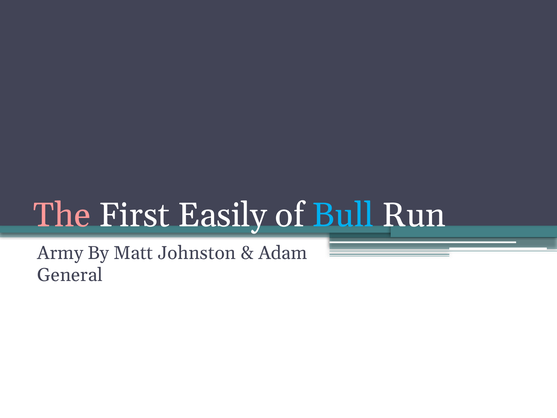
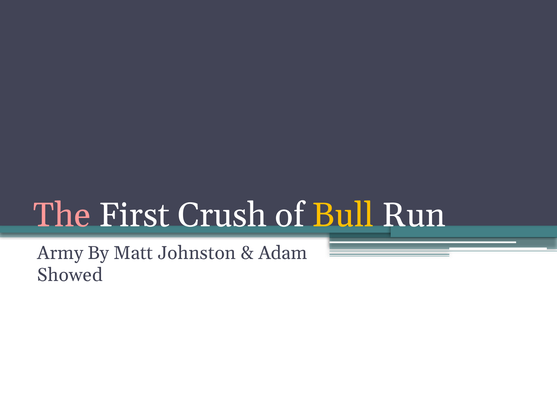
Easily: Easily -> Crush (222, 215)
Bull colour: light blue -> yellow (343, 215)
General: General -> Showed (70, 275)
